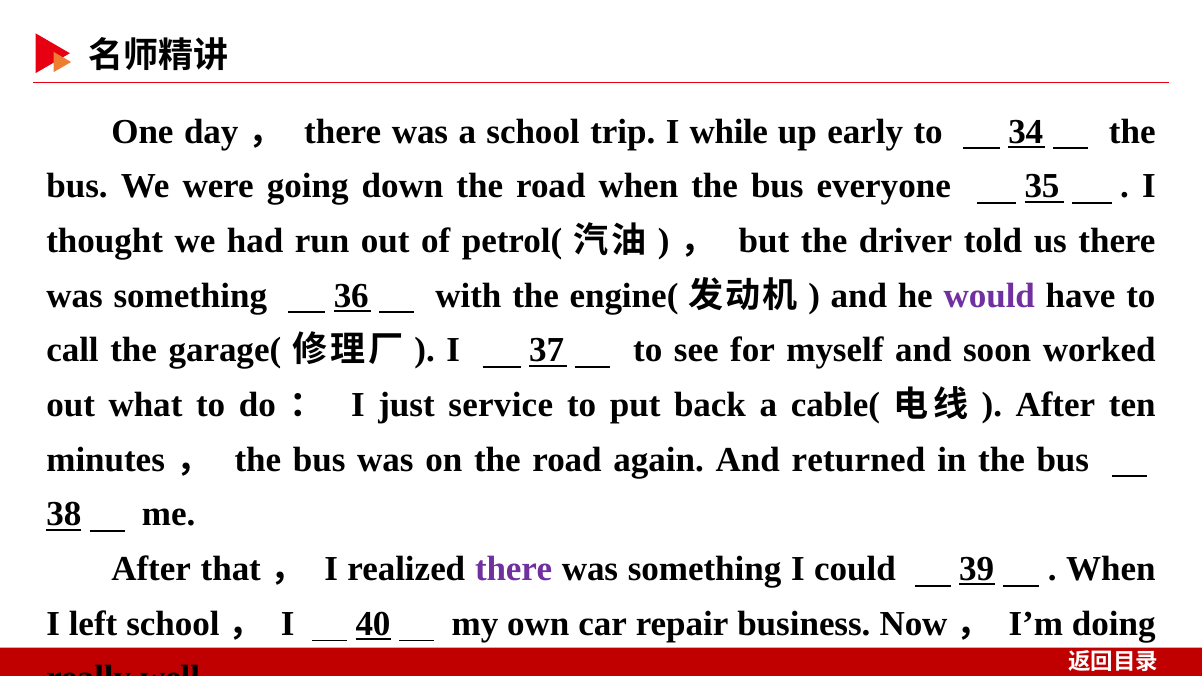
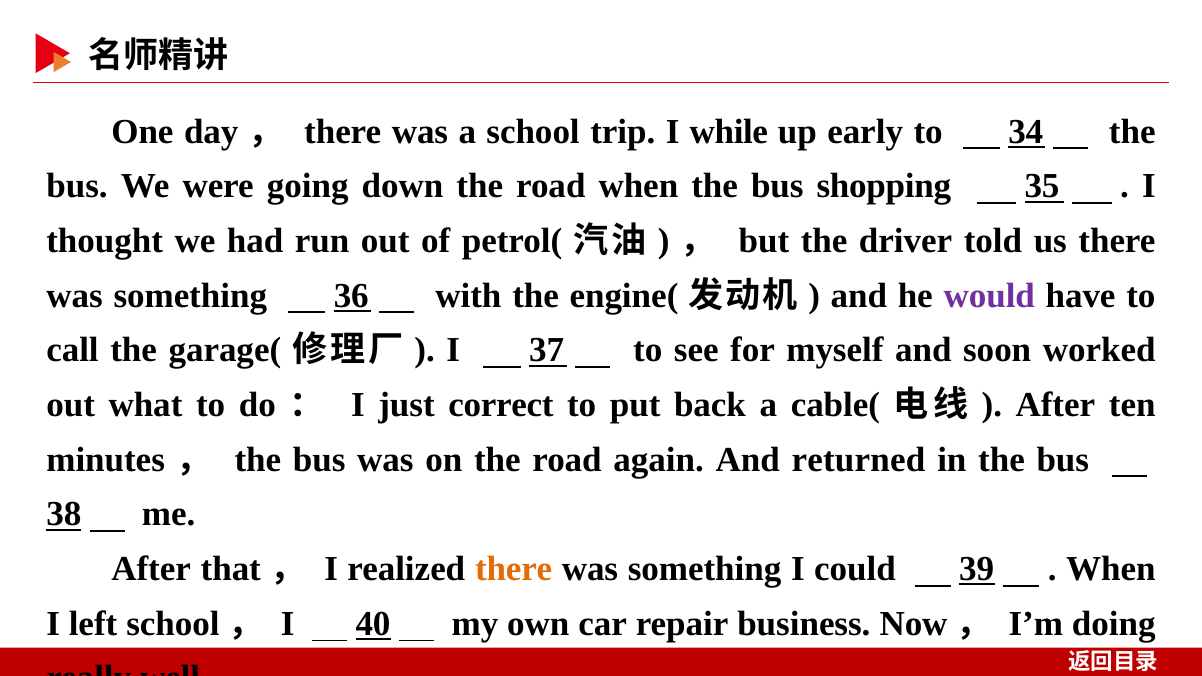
everyone: everyone -> shopping (884, 186)
service: service -> correct (501, 405)
there colour: purple -> orange (514, 569)
